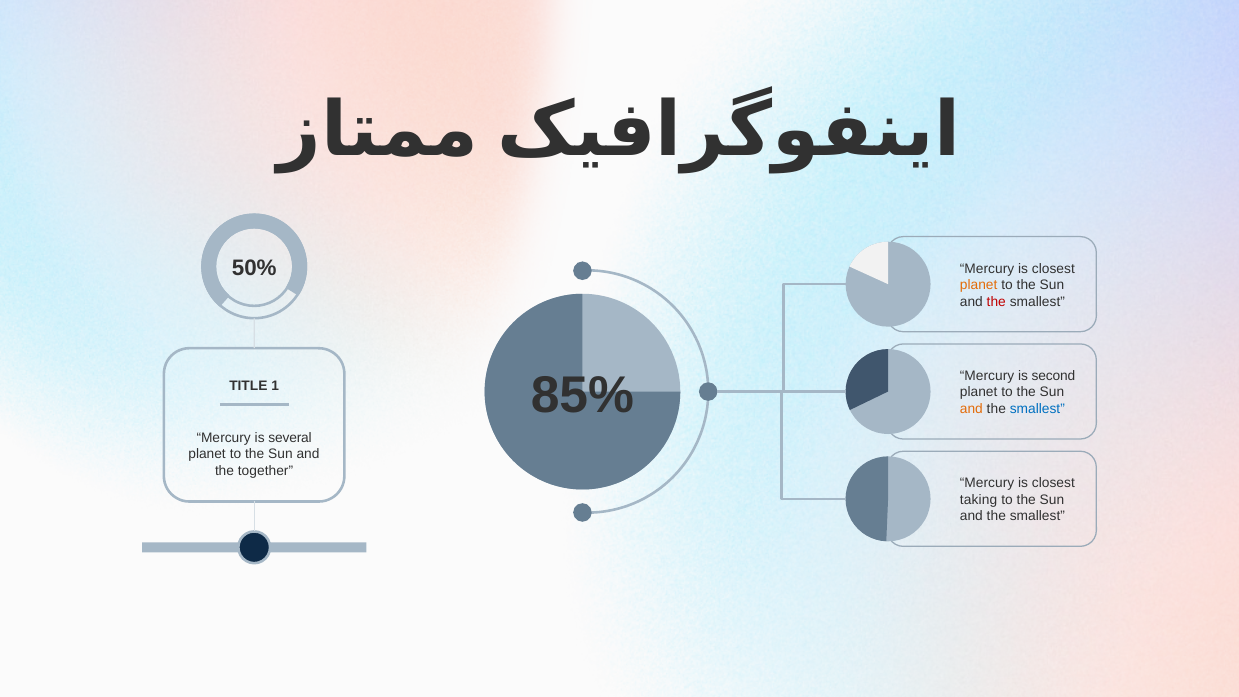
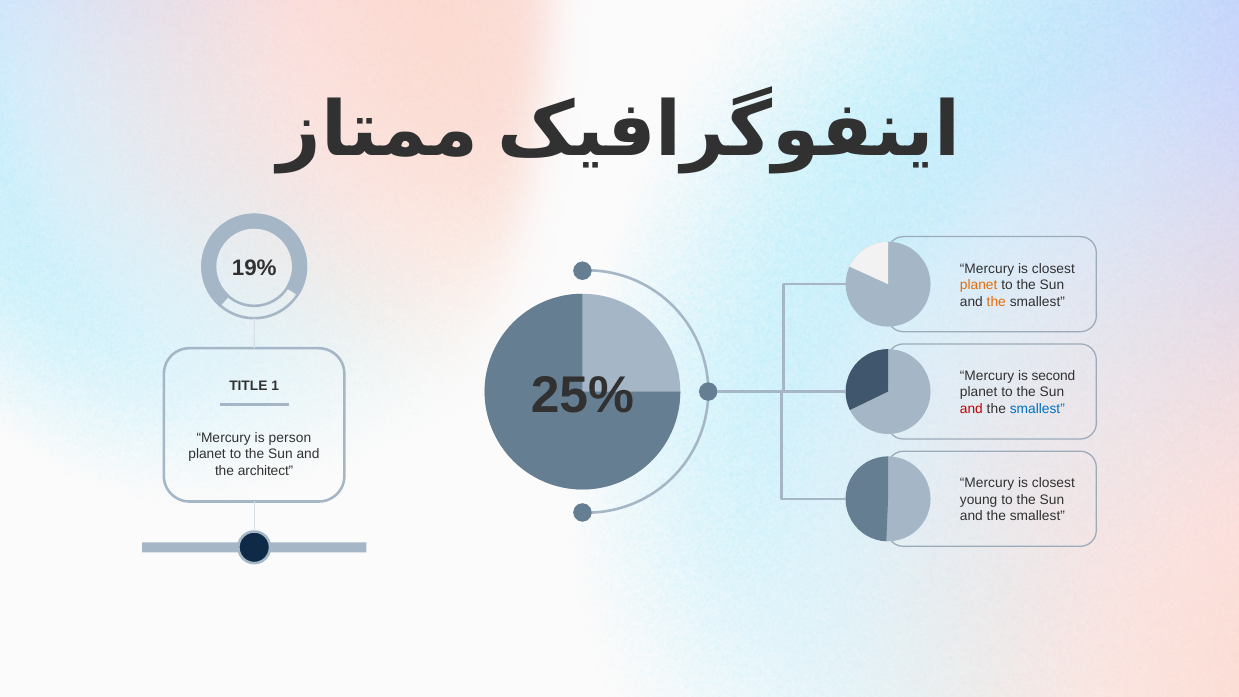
50%: 50% -> 19% (254, 268)
the colour: red -> orange (996, 302)
85%: 85% -> 25% (582, 395)
and colour: orange -> red (971, 409)
several: several -> person (290, 438)
together: together -> architect (266, 471)
taking: taking -> young (979, 500)
